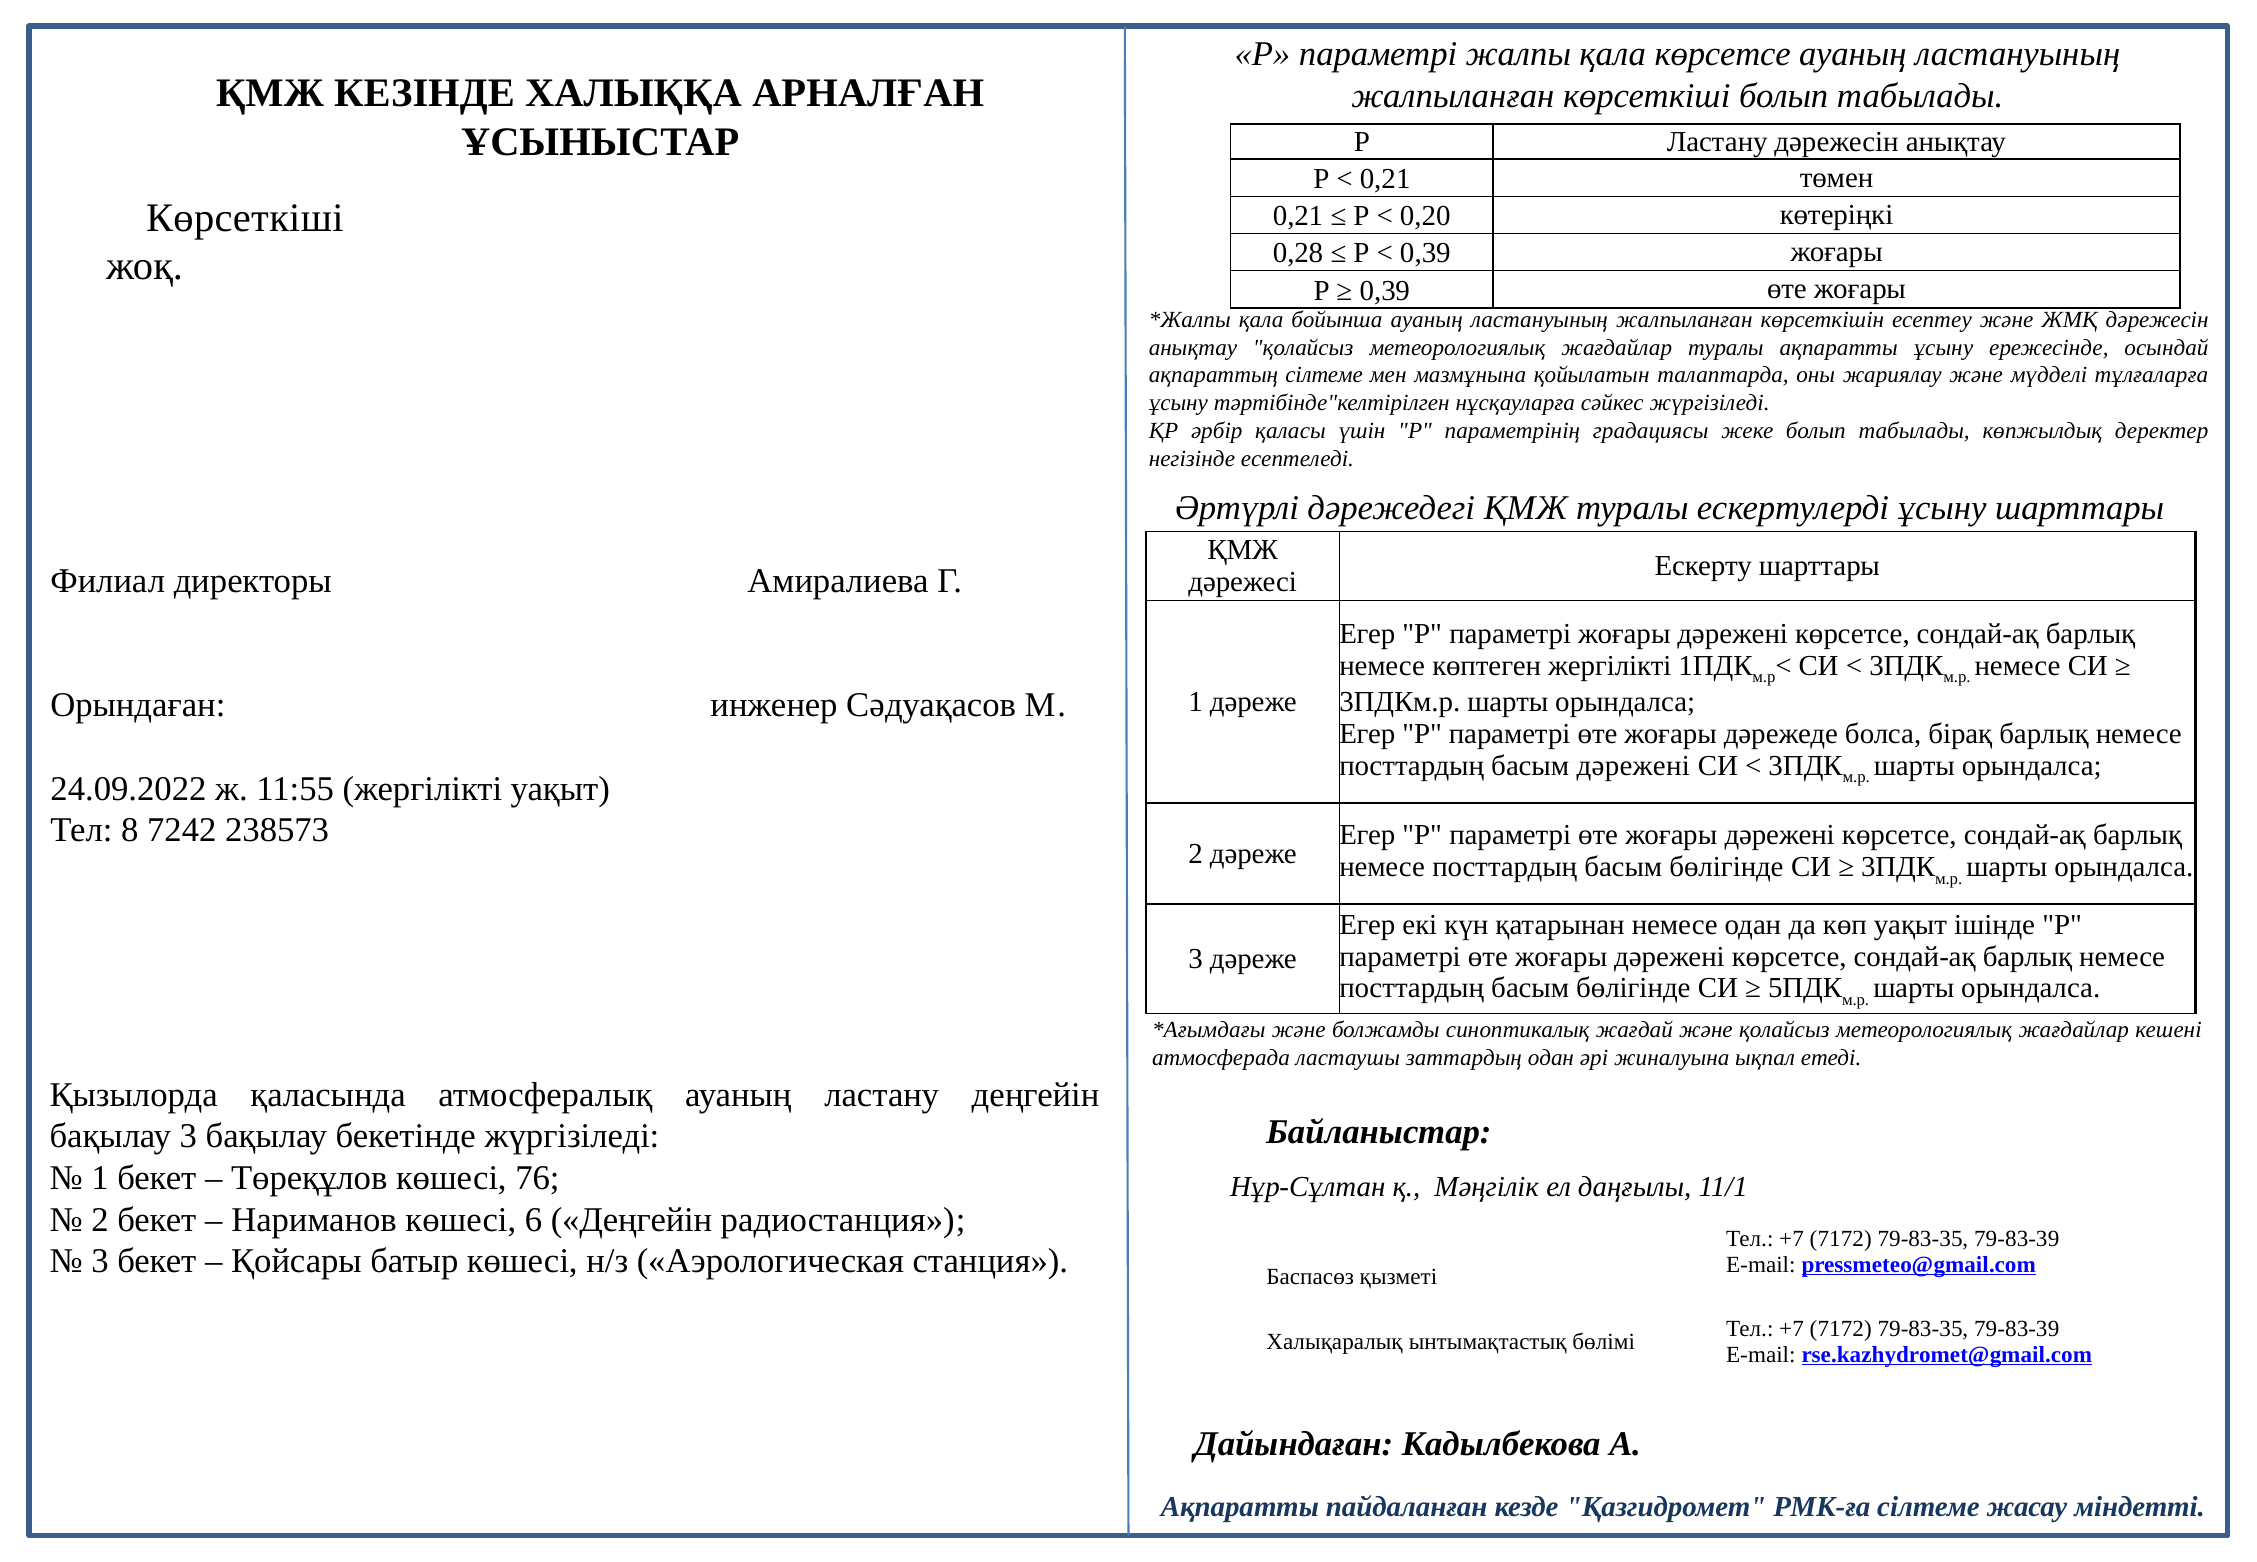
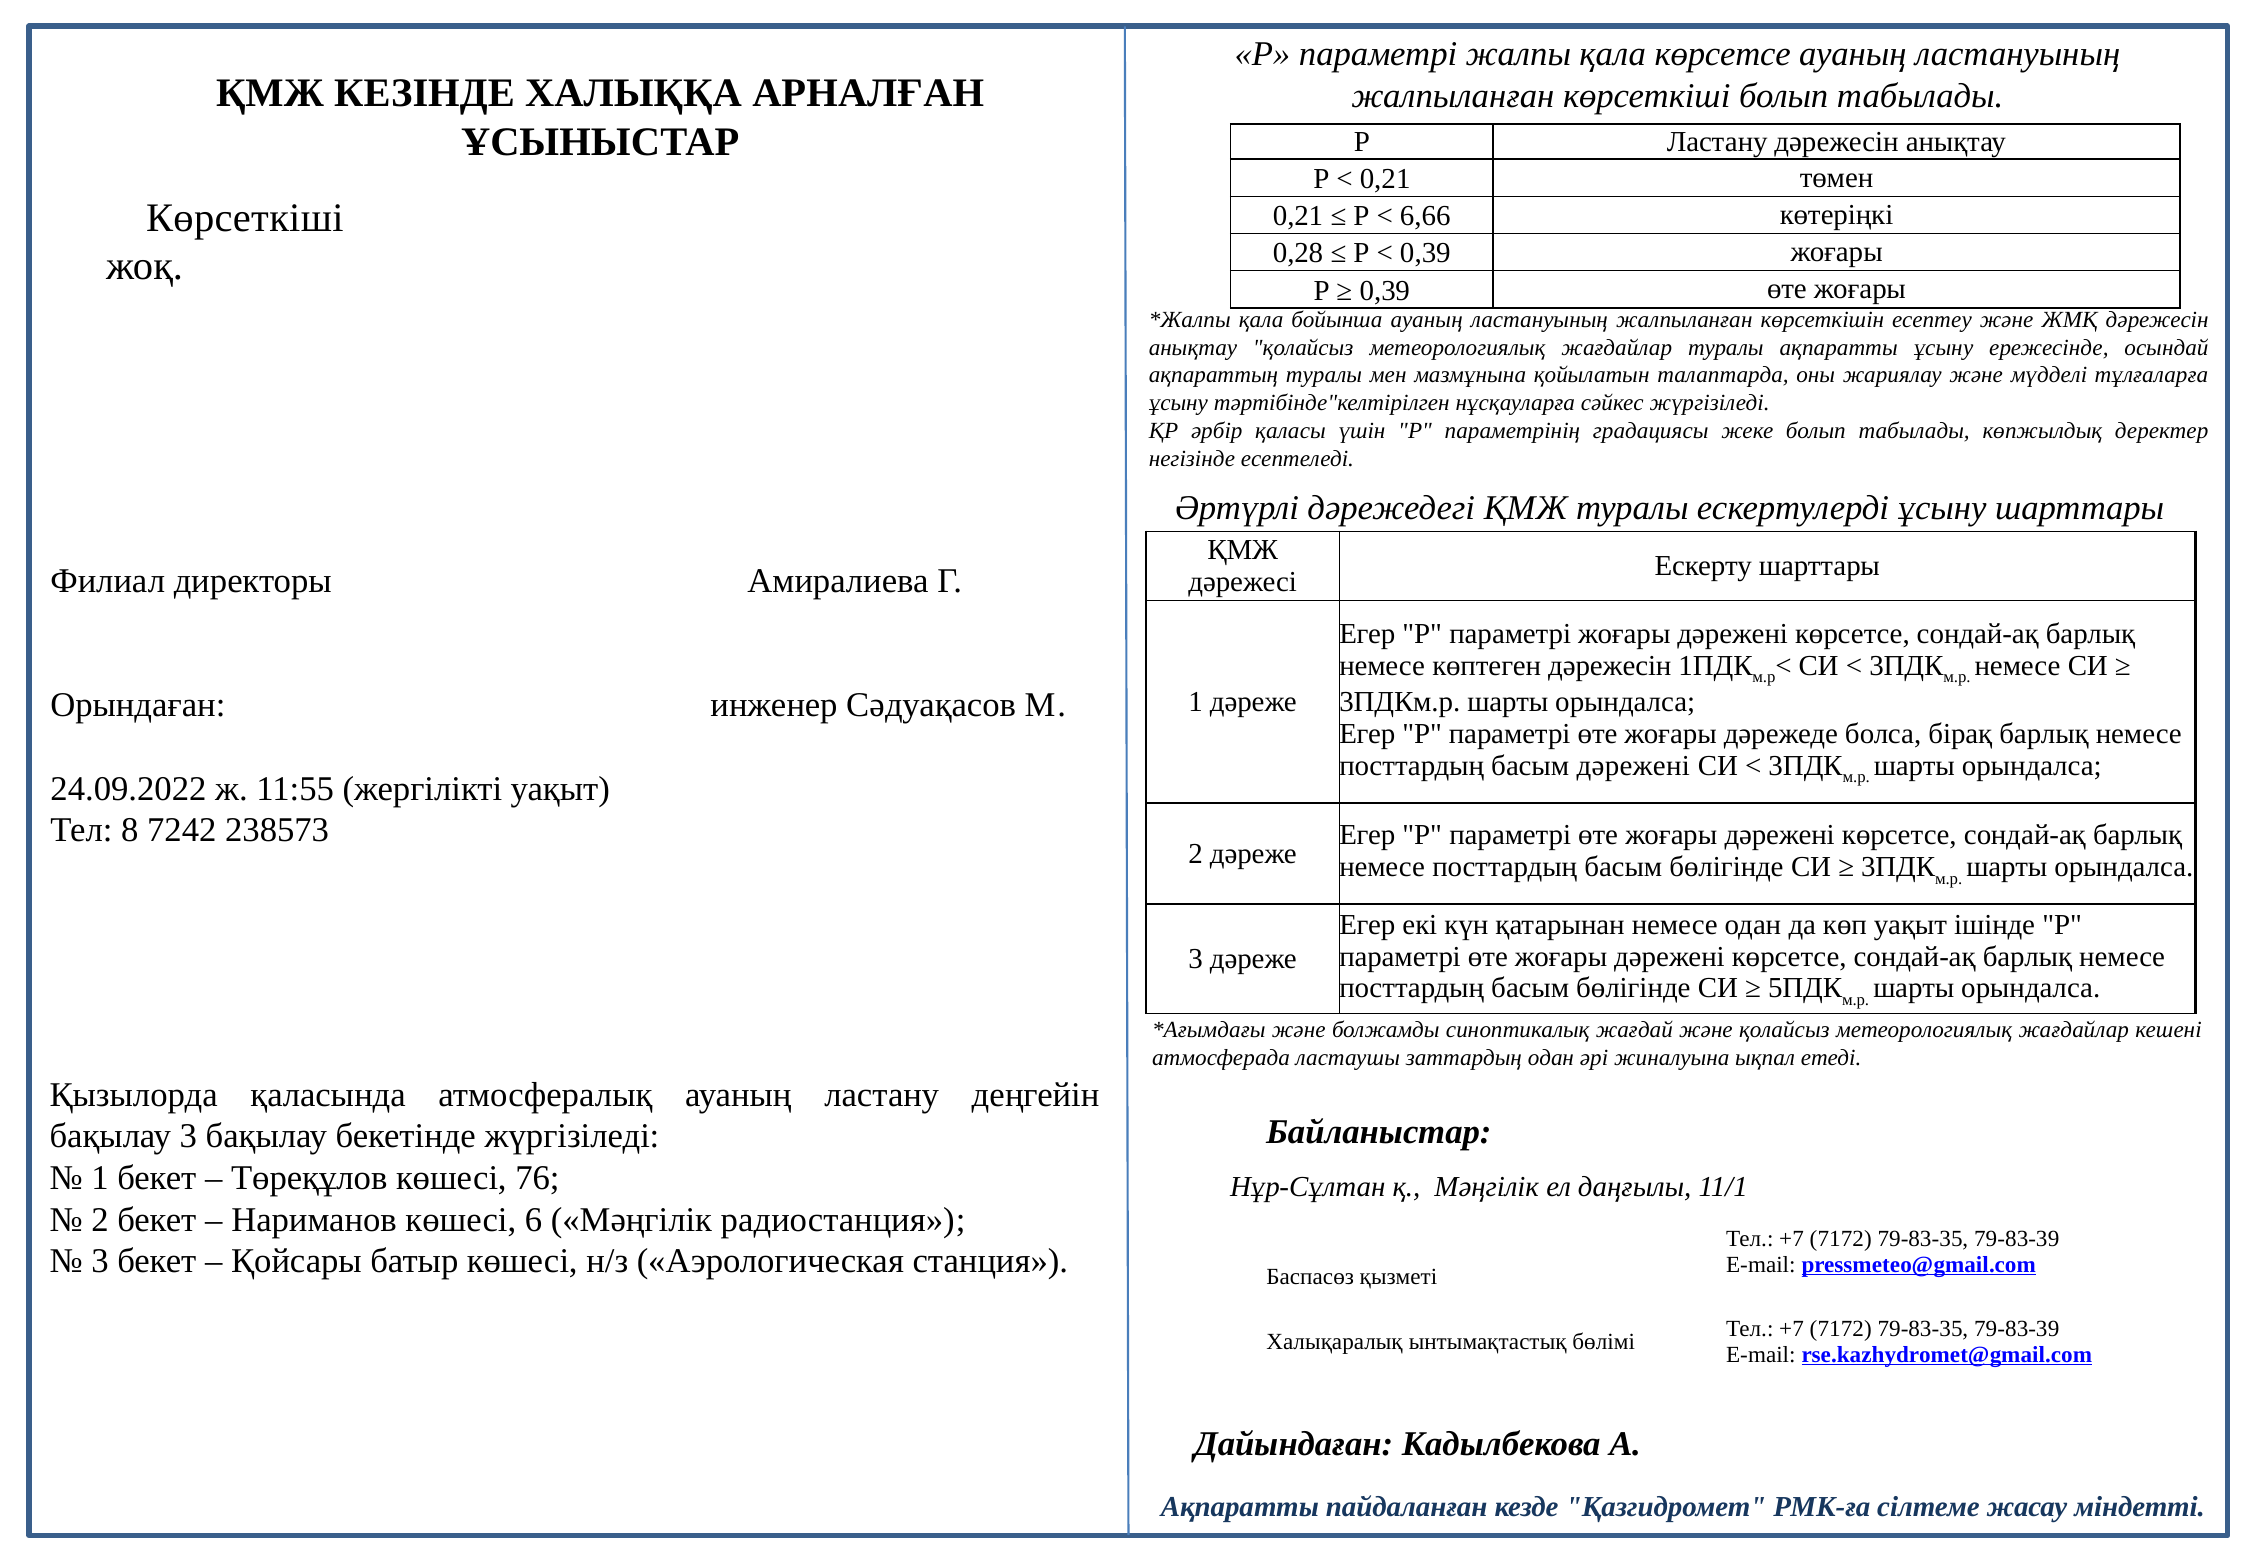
0,20: 0,20 -> 6,66 (1425, 216)
ақпараттың сілтеме: сілтеме -> туралы (1324, 375)
көптеген жергілікті: жергілікті -> дәрежесін (1610, 666)
6 Деңгейін: Деңгейін -> Мәңгілік (631, 1220)
